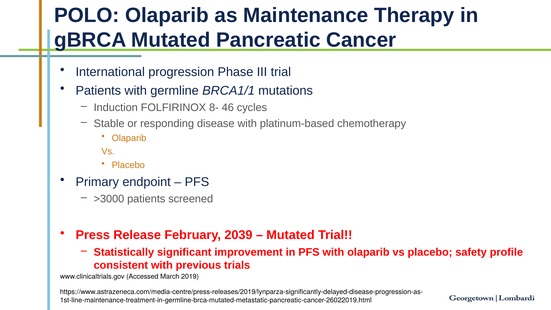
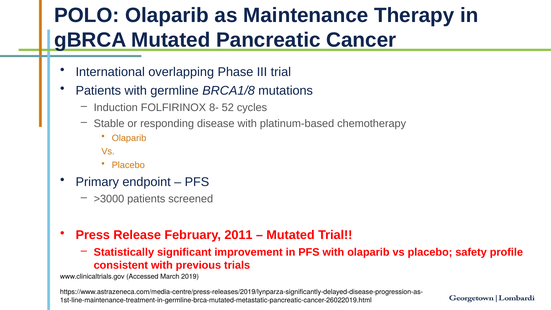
progression: progression -> overlapping (181, 72)
BRCA1/1: BRCA1/1 -> BRCA1/8 (229, 91)
46: 46 -> 52 (228, 108)
2039: 2039 -> 2011 (238, 235)
